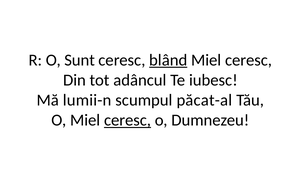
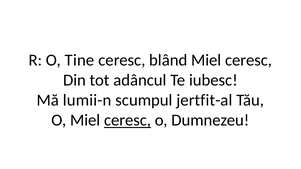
Sunt: Sunt -> Tine (79, 60)
blând underline: present -> none (168, 60)
păcat-al: păcat-al -> jertfit-al (204, 100)
